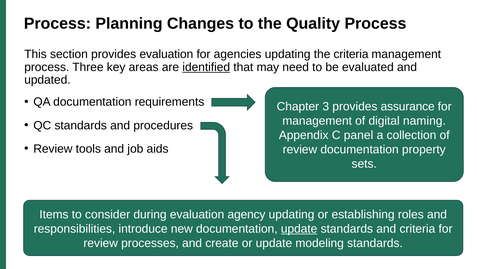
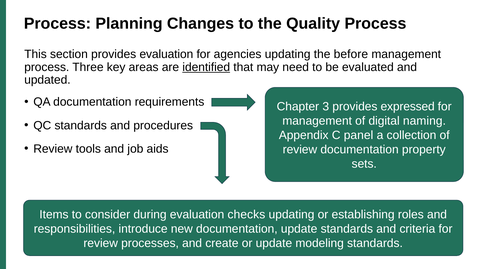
the criteria: criteria -> before (351, 54)
assurance: assurance -> expressed (408, 106)
agency: agency -> checks (246, 214)
update underline: present -> none (299, 228)
